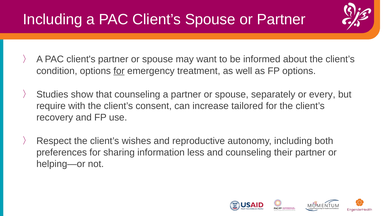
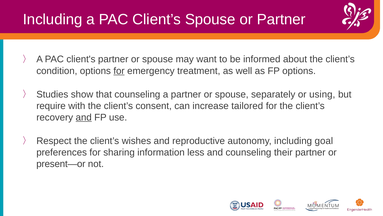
every: every -> using (322, 94)
and underline: none -> present (84, 117)
both: both -> goal (324, 141)
helping—or: helping—or -> present—or (61, 164)
